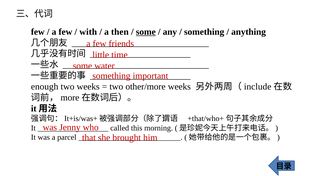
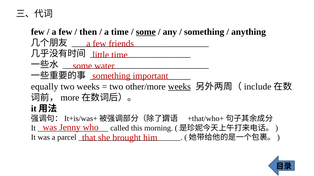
with: with -> then (88, 32)
a then: then -> time (120, 32)
enough: enough -> equally (45, 87)
weeks underline: none -> present (179, 87)
